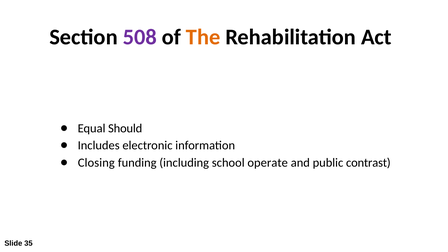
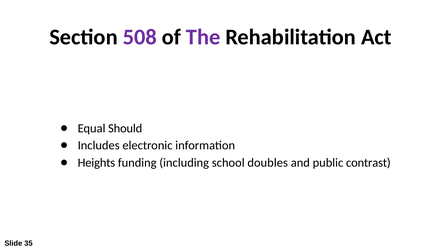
The colour: orange -> purple (203, 37)
Closing: Closing -> Heights (96, 163)
operate: operate -> doubles (268, 163)
